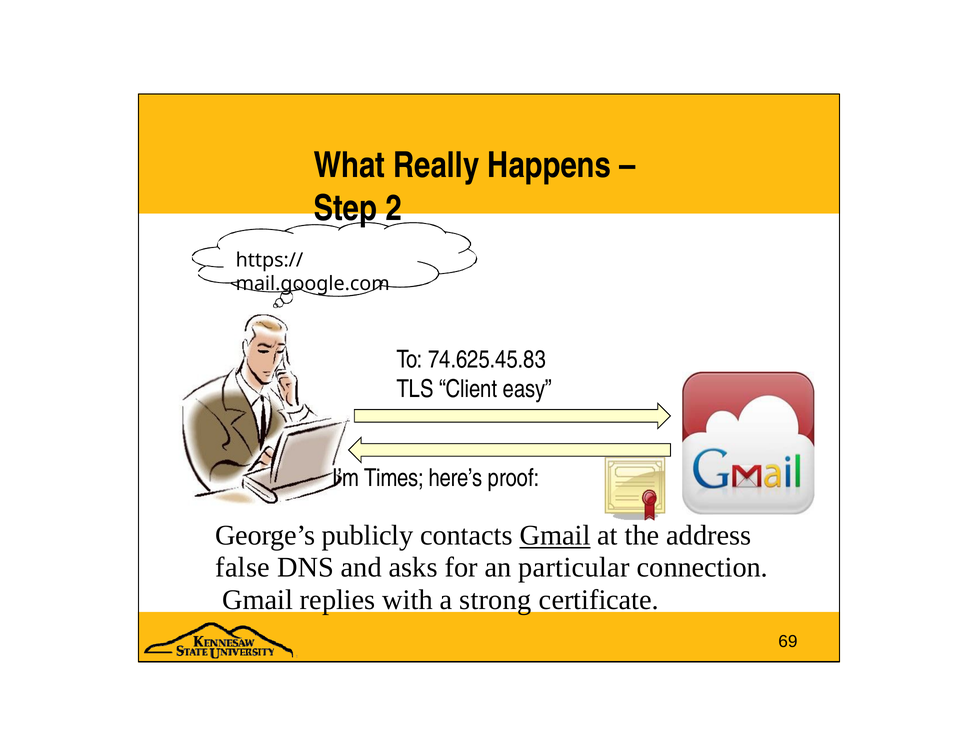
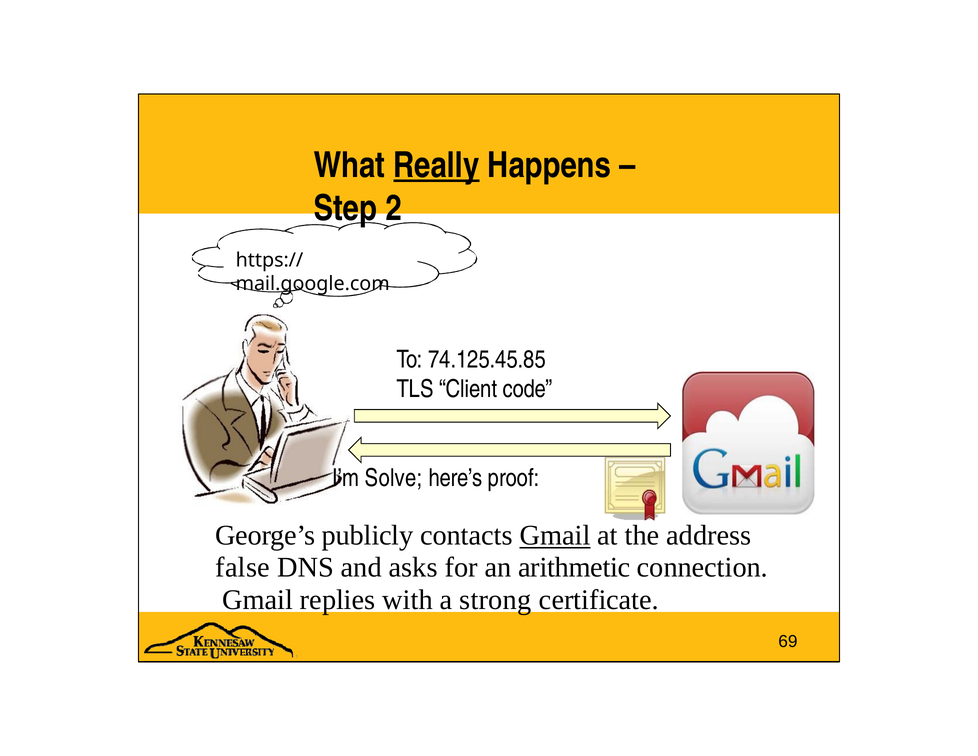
Really underline: none -> present (436, 165)
74.625.45.83: 74.625.45.83 -> 74.125.45.85 (487, 360)
easy: easy -> code (528, 389)
Times: Times -> Solve (394, 478)
particular: particular -> arithmetic (574, 567)
